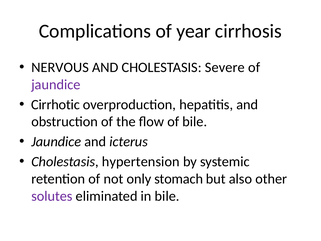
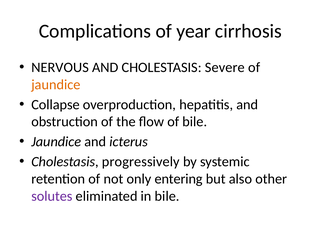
jaundice colour: purple -> orange (56, 84)
Cirrhotic: Cirrhotic -> Collapse (55, 104)
hypertension: hypertension -> progressively (141, 162)
stomach: stomach -> entering (179, 179)
